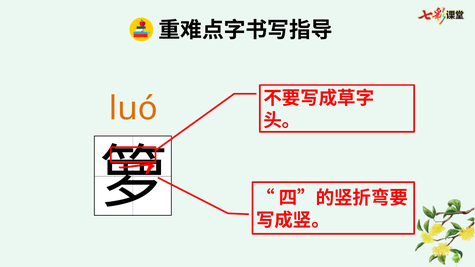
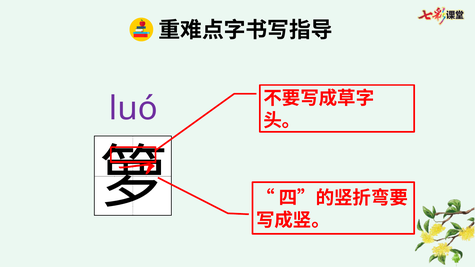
luó colour: orange -> purple (133, 109)
